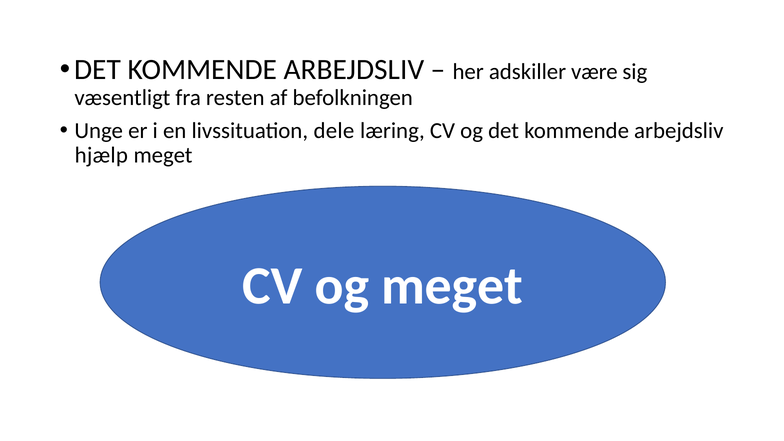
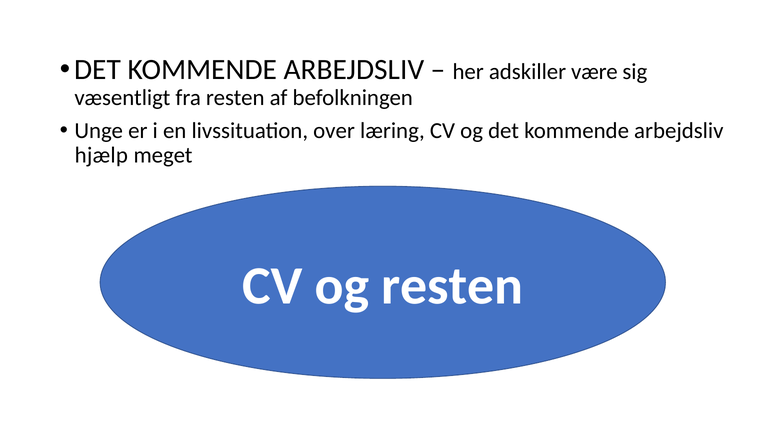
dele: dele -> over (334, 131)
og meget: meget -> resten (452, 286)
